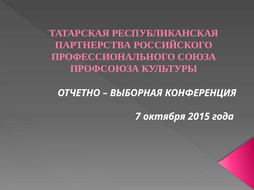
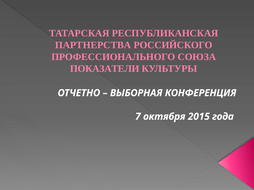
ПРОФСОЮЗА: ПРОФСОЮЗА -> ПОКАЗАТЕЛИ (105, 69)
